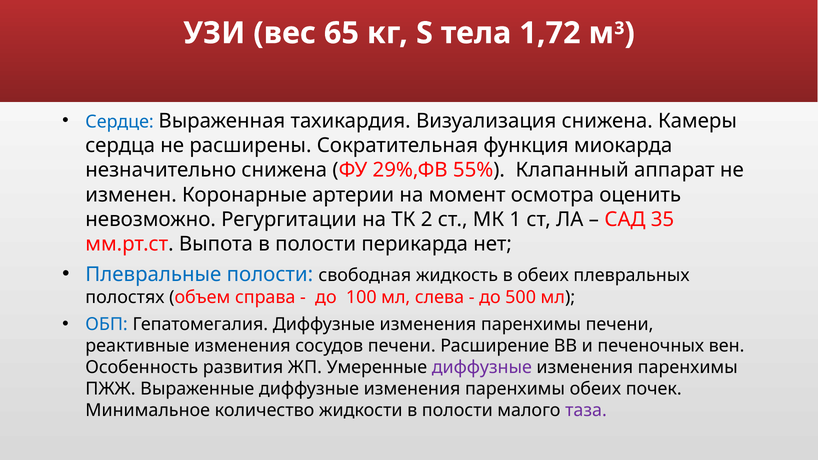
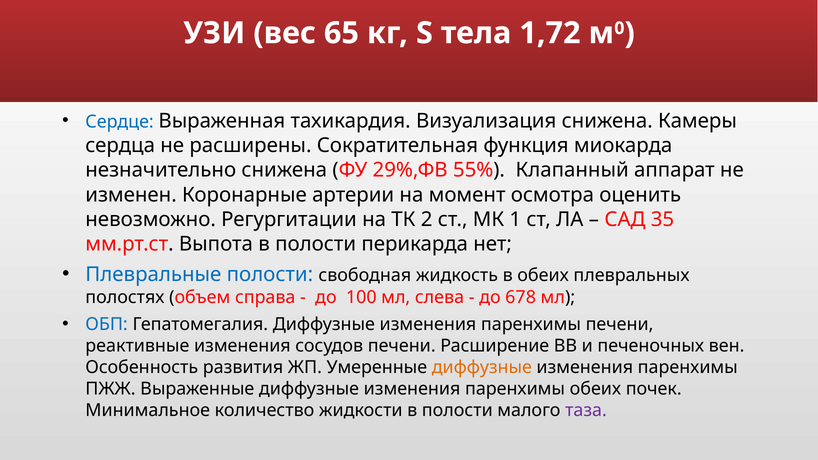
3: 3 -> 0 (619, 28)
500: 500 -> 678 (521, 297)
диффузные colour: purple -> orange (482, 368)
